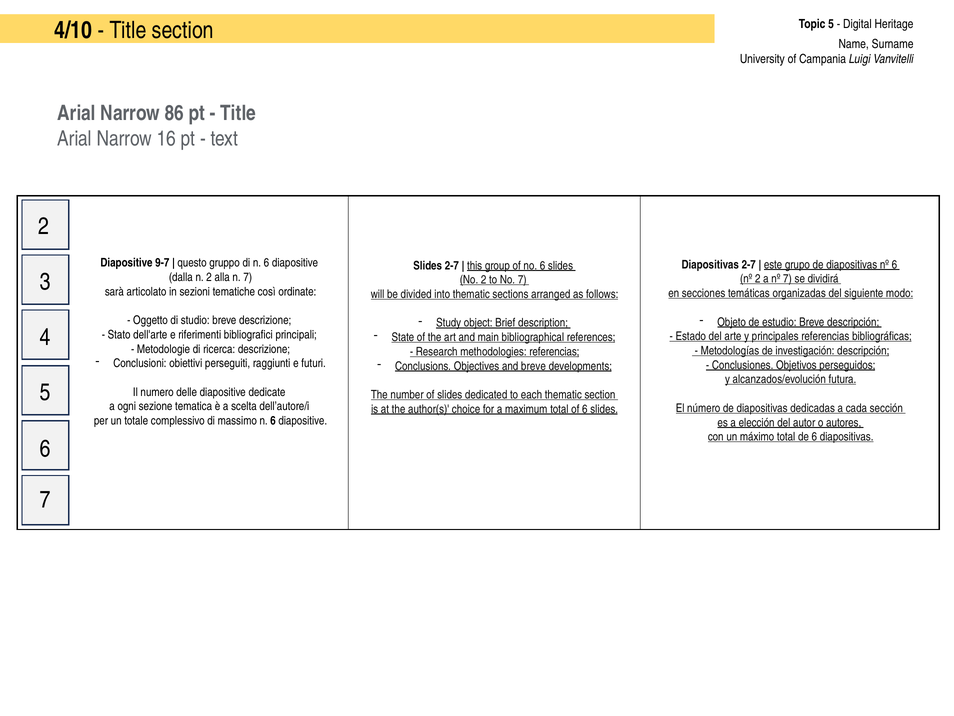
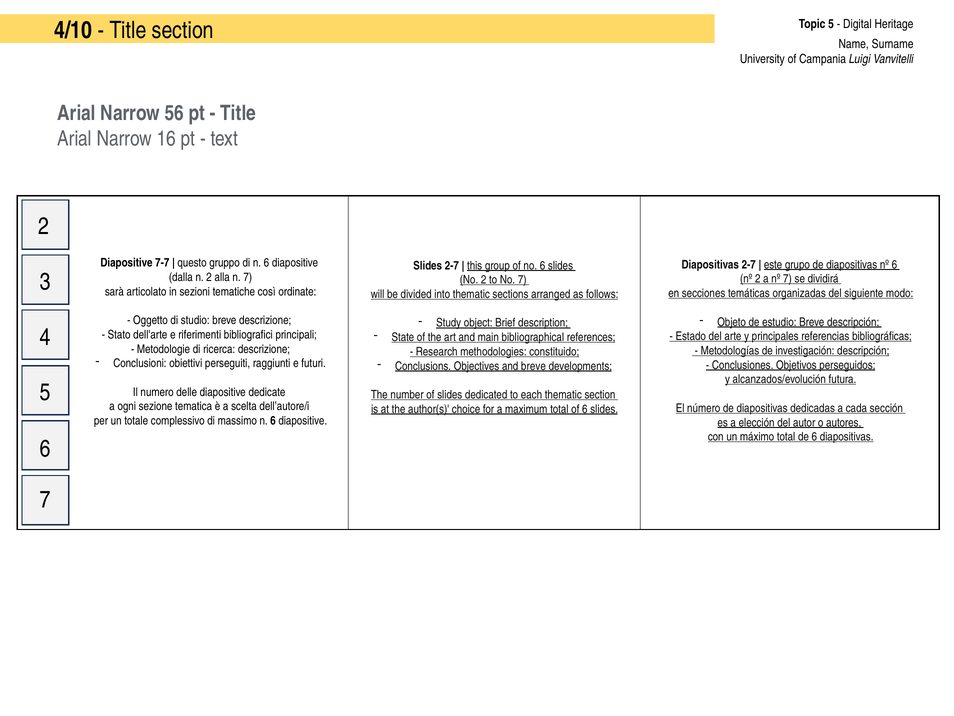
86: 86 -> 56 (174, 113)
9-7: 9-7 -> 7-7 (162, 263)
methodologies referencias: referencias -> constituido (554, 352)
